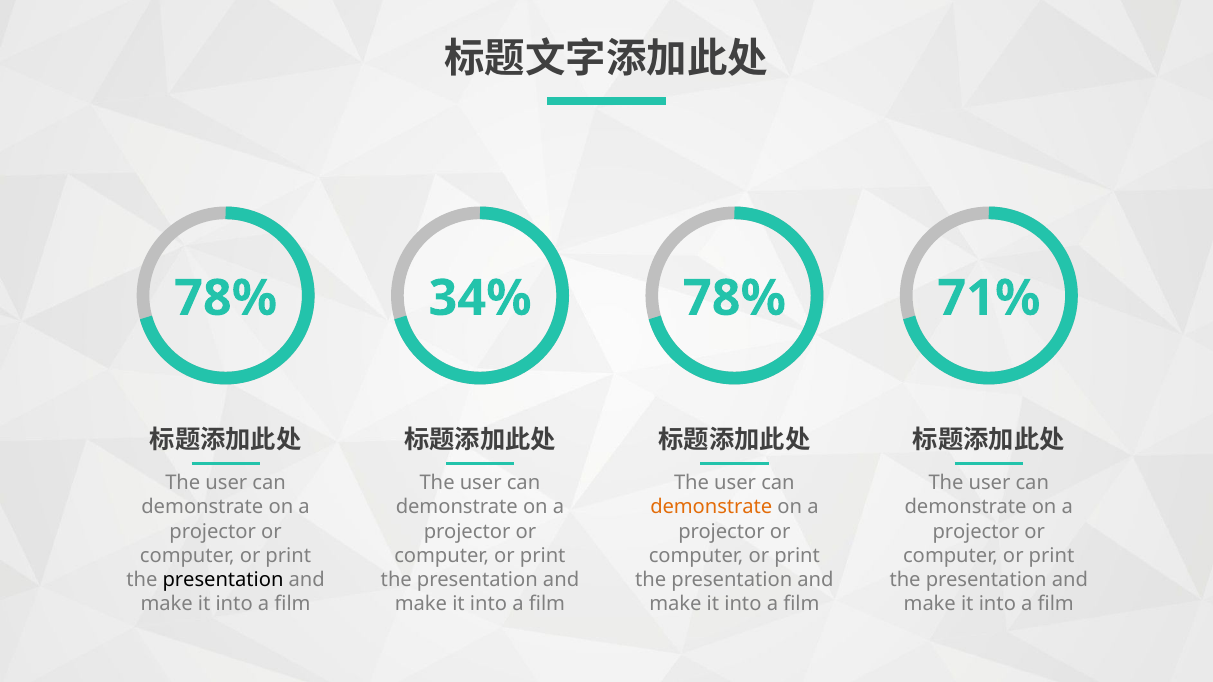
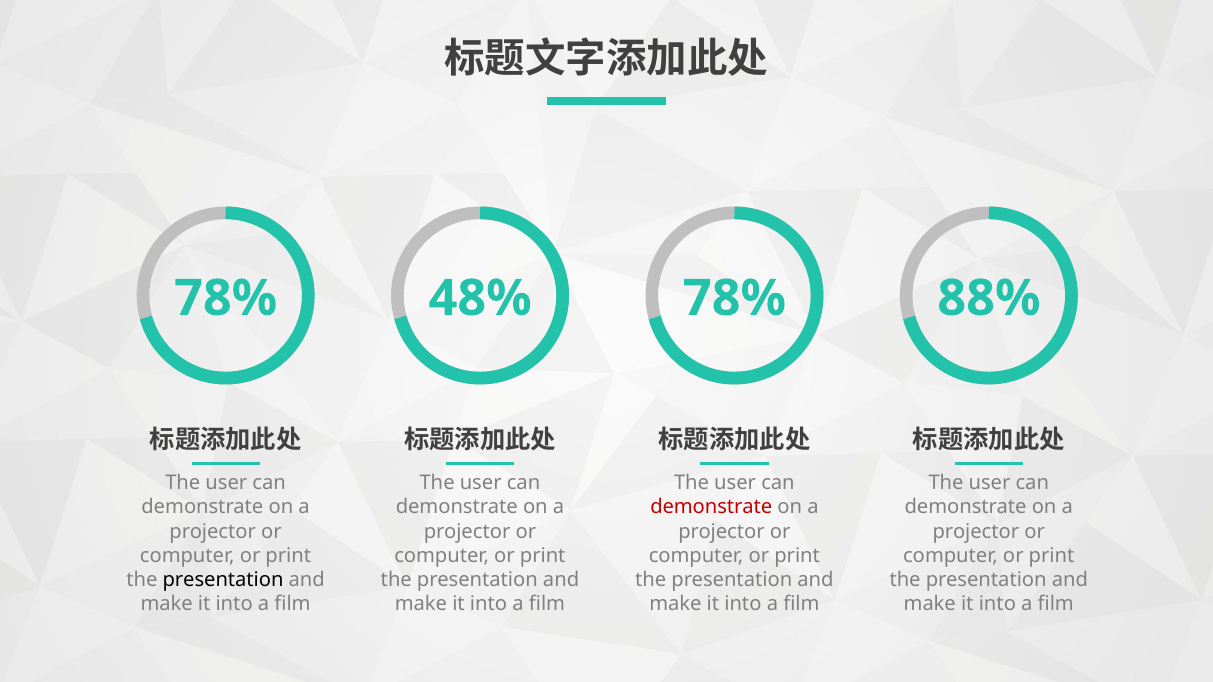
34%: 34% -> 48% (480, 298)
71%: 71% -> 88% (989, 298)
demonstrate colour: orange -> red (711, 507)
